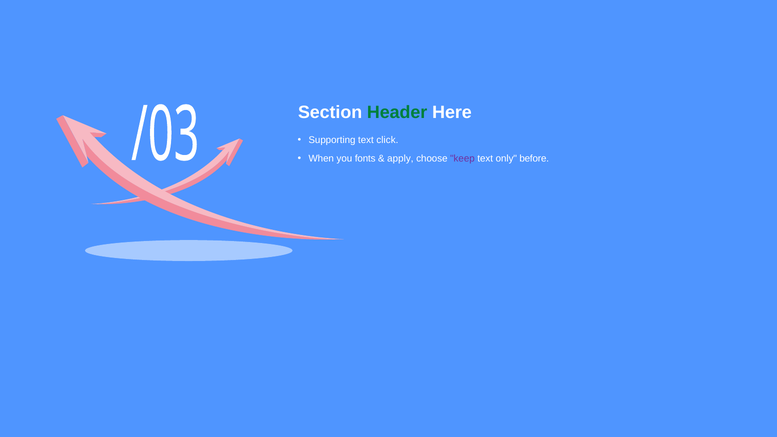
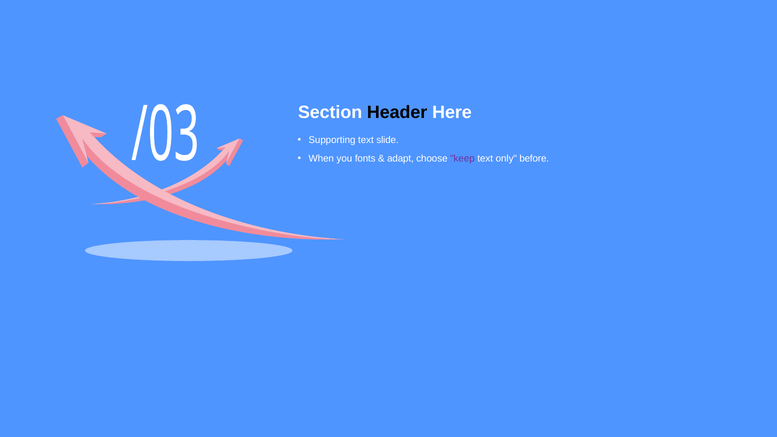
Header colour: green -> black (397, 112)
click: click -> slide (388, 140)
apply: apply -> adapt (400, 159)
